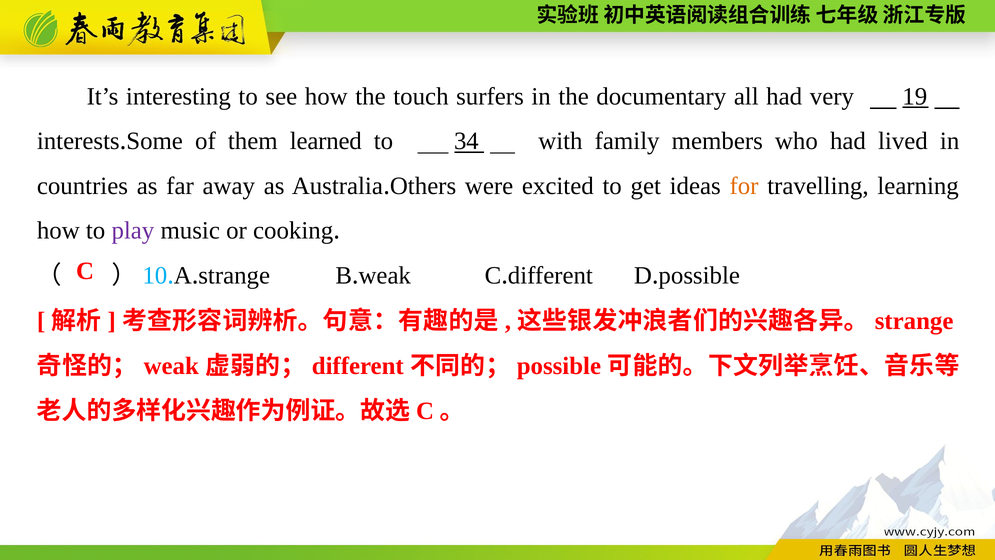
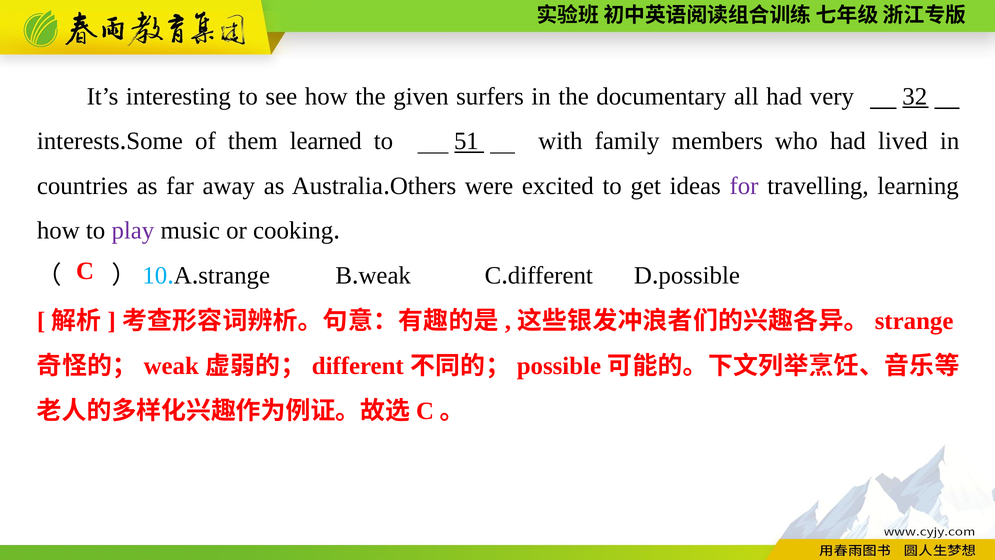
touch: touch -> given (421, 96)
19: 19 -> 32 (915, 96)
34: 34 -> 51 (466, 141)
for colour: orange -> purple (744, 186)
